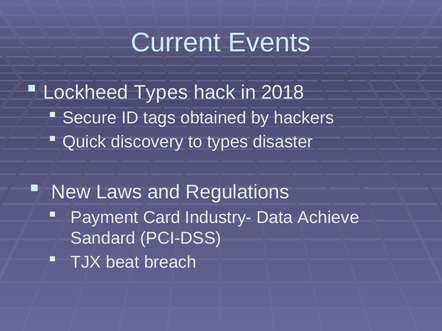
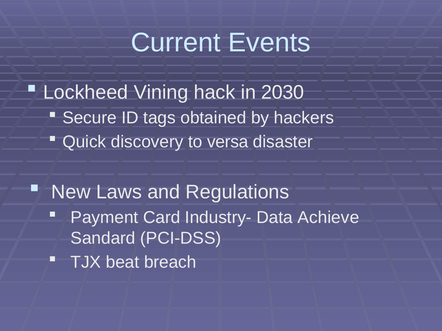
Lockheed Types: Types -> Vining (161, 93)
2018: 2018 -> 2030 (283, 93)
to types: types -> versa (228, 142)
